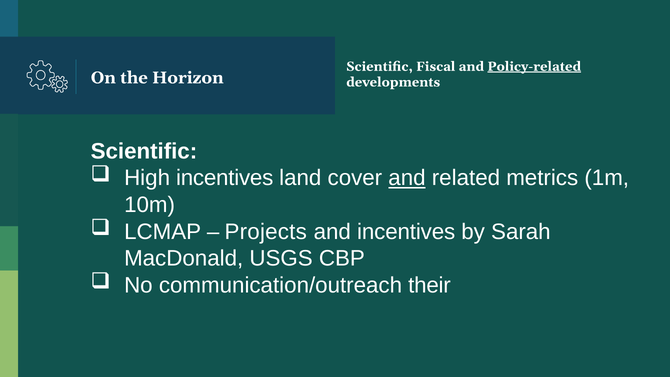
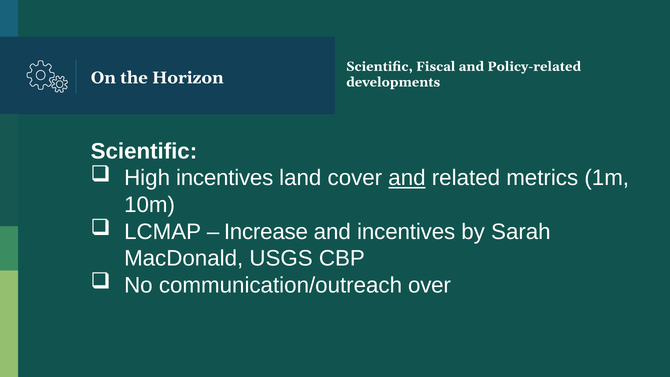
Policy-related underline: present -> none (534, 66)
Projects: Projects -> Increase (266, 232)
their: their -> over (429, 285)
